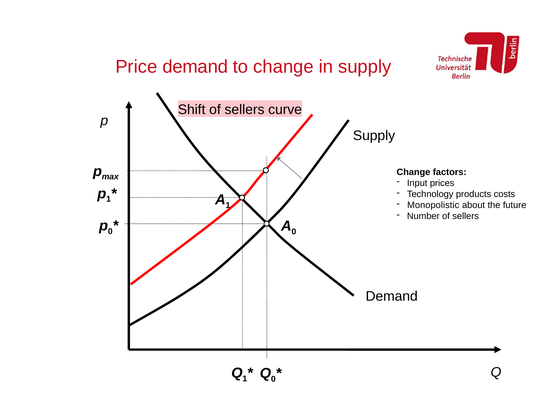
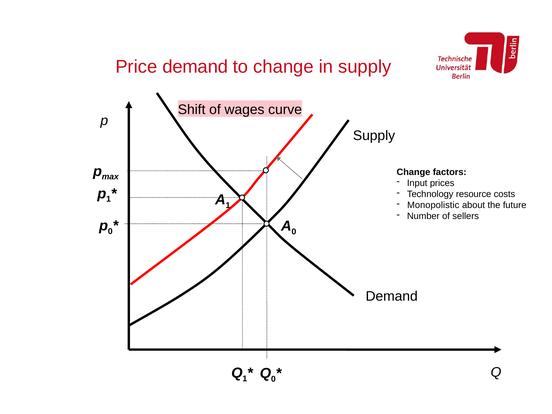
Shift of sellers: sellers -> wages (244, 110)
products: products -> resource (474, 194)
